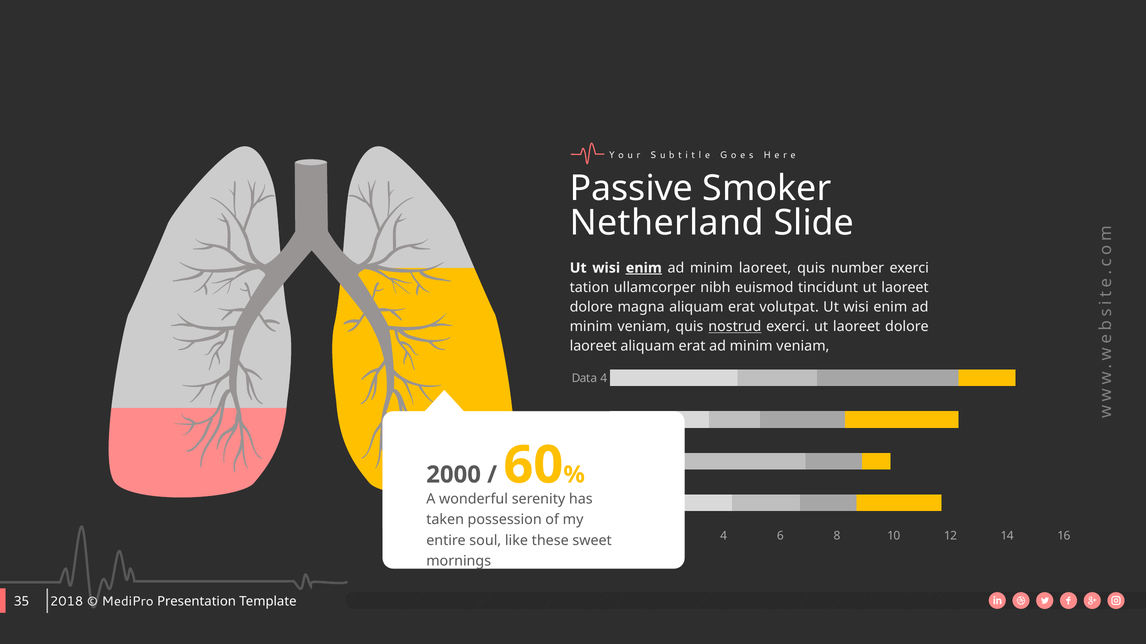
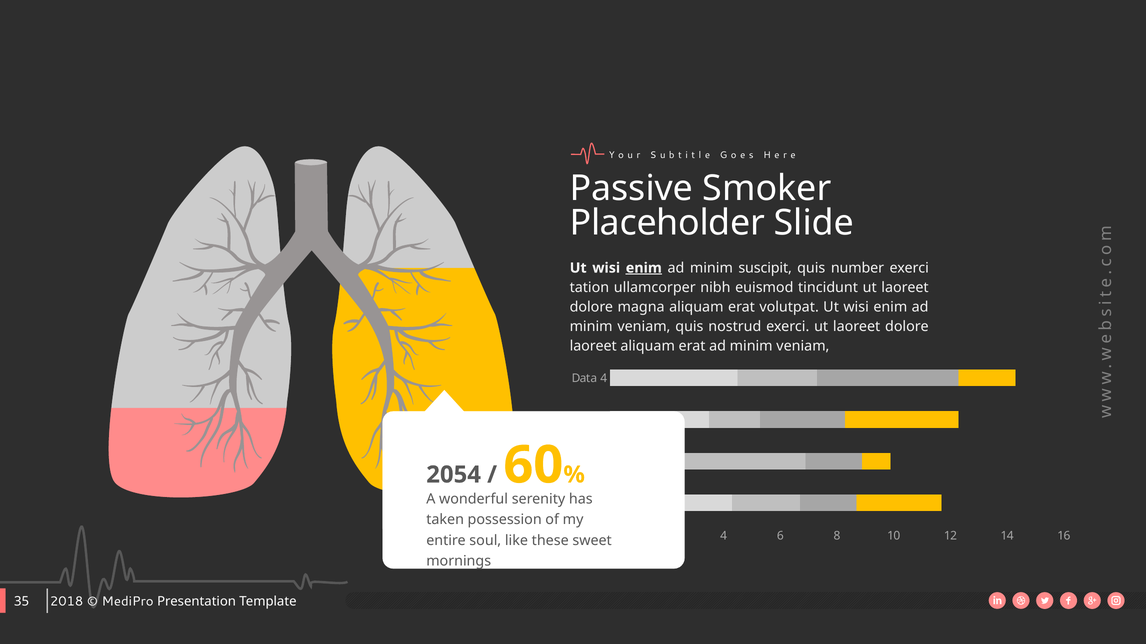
Netherland: Netherland -> Placeholder (667, 223)
minim laoreet: laoreet -> suscipit (765, 268)
nostrud underline: present -> none (735, 327)
2000: 2000 -> 2054 (454, 475)
